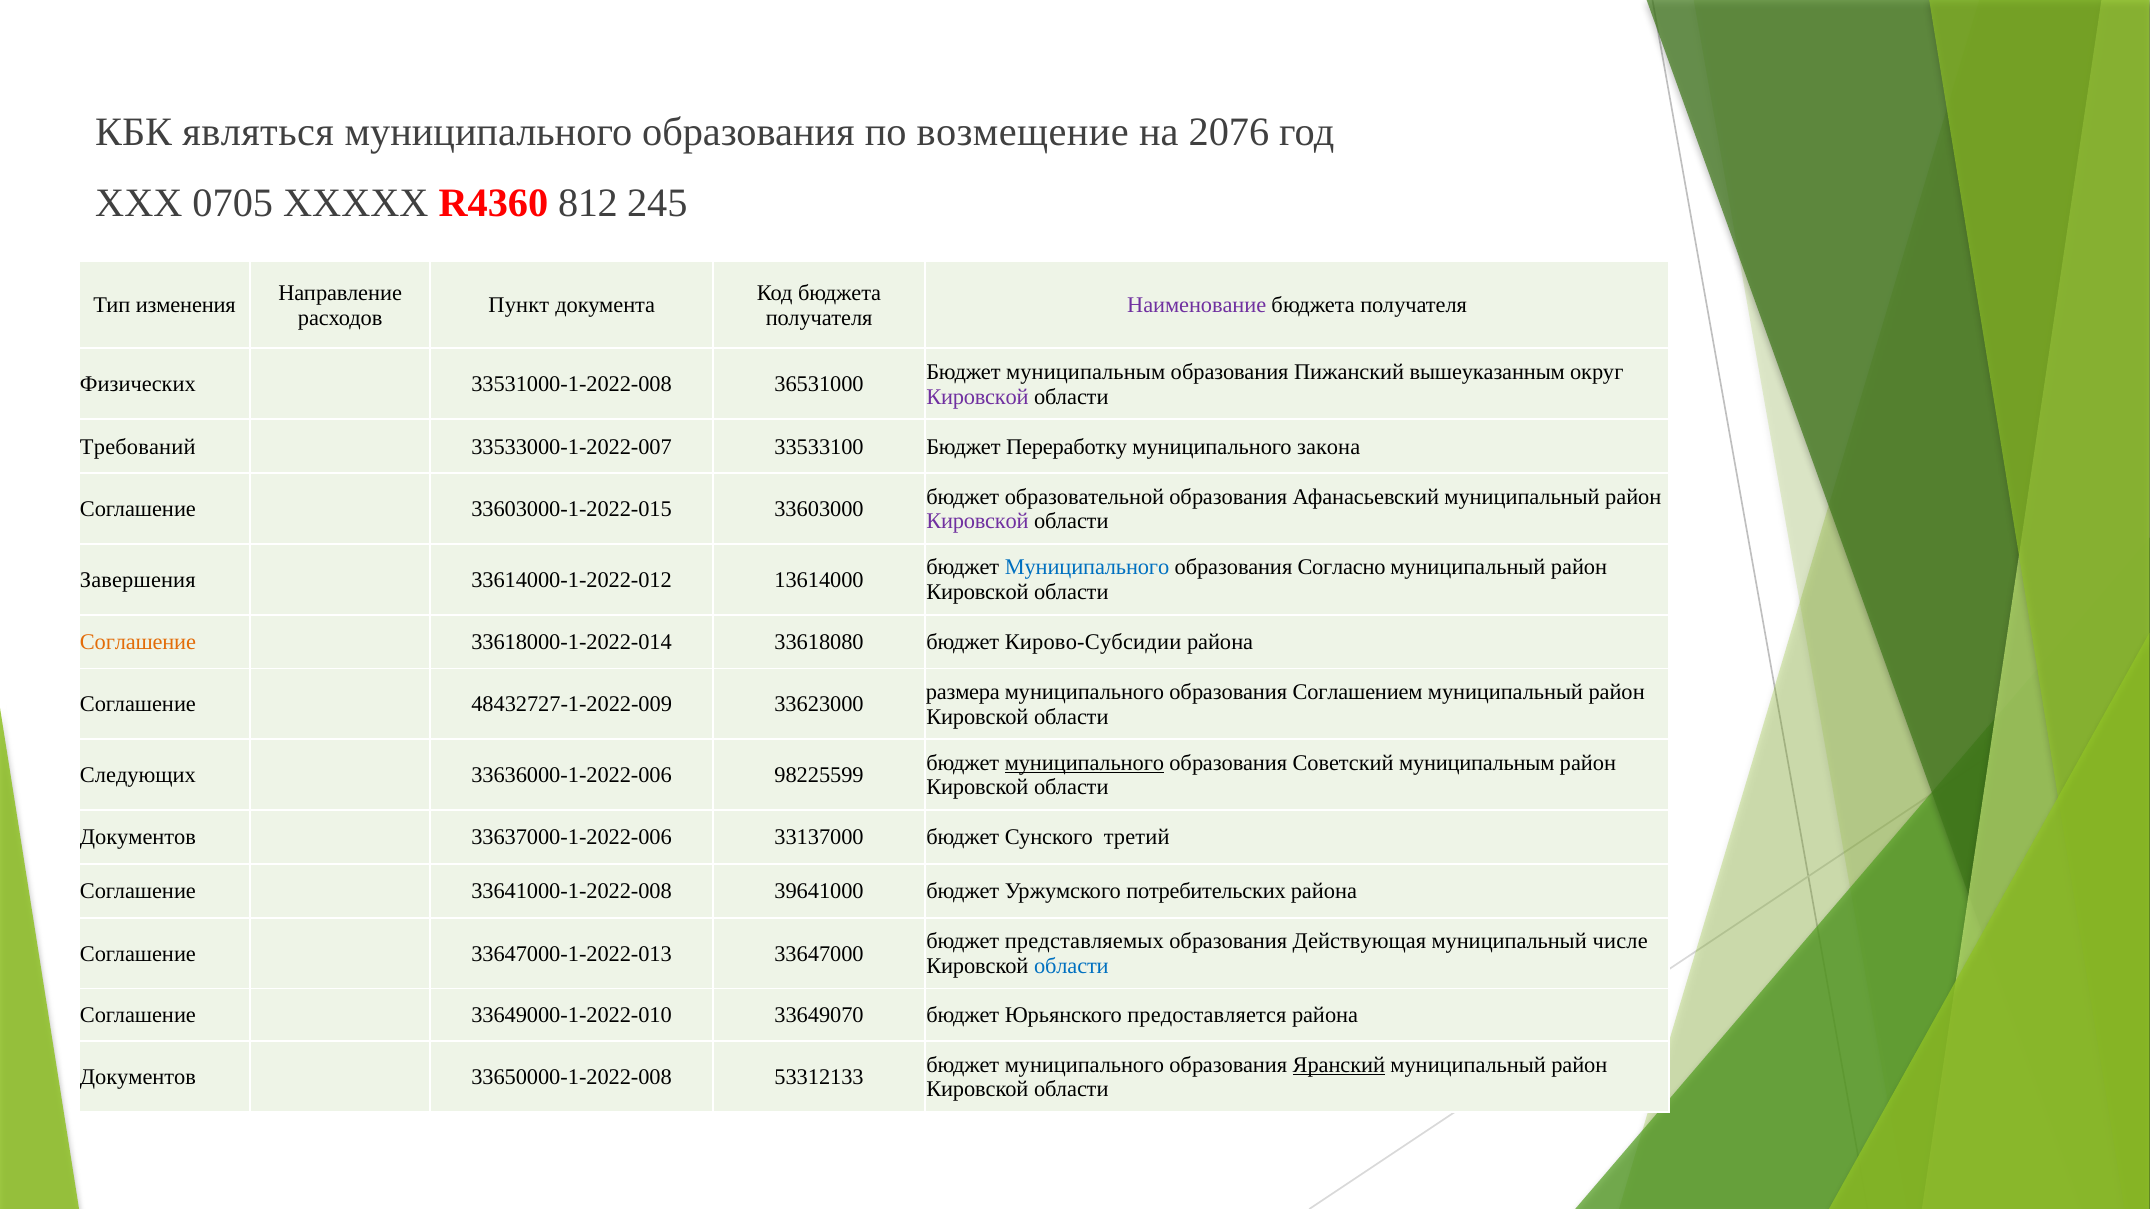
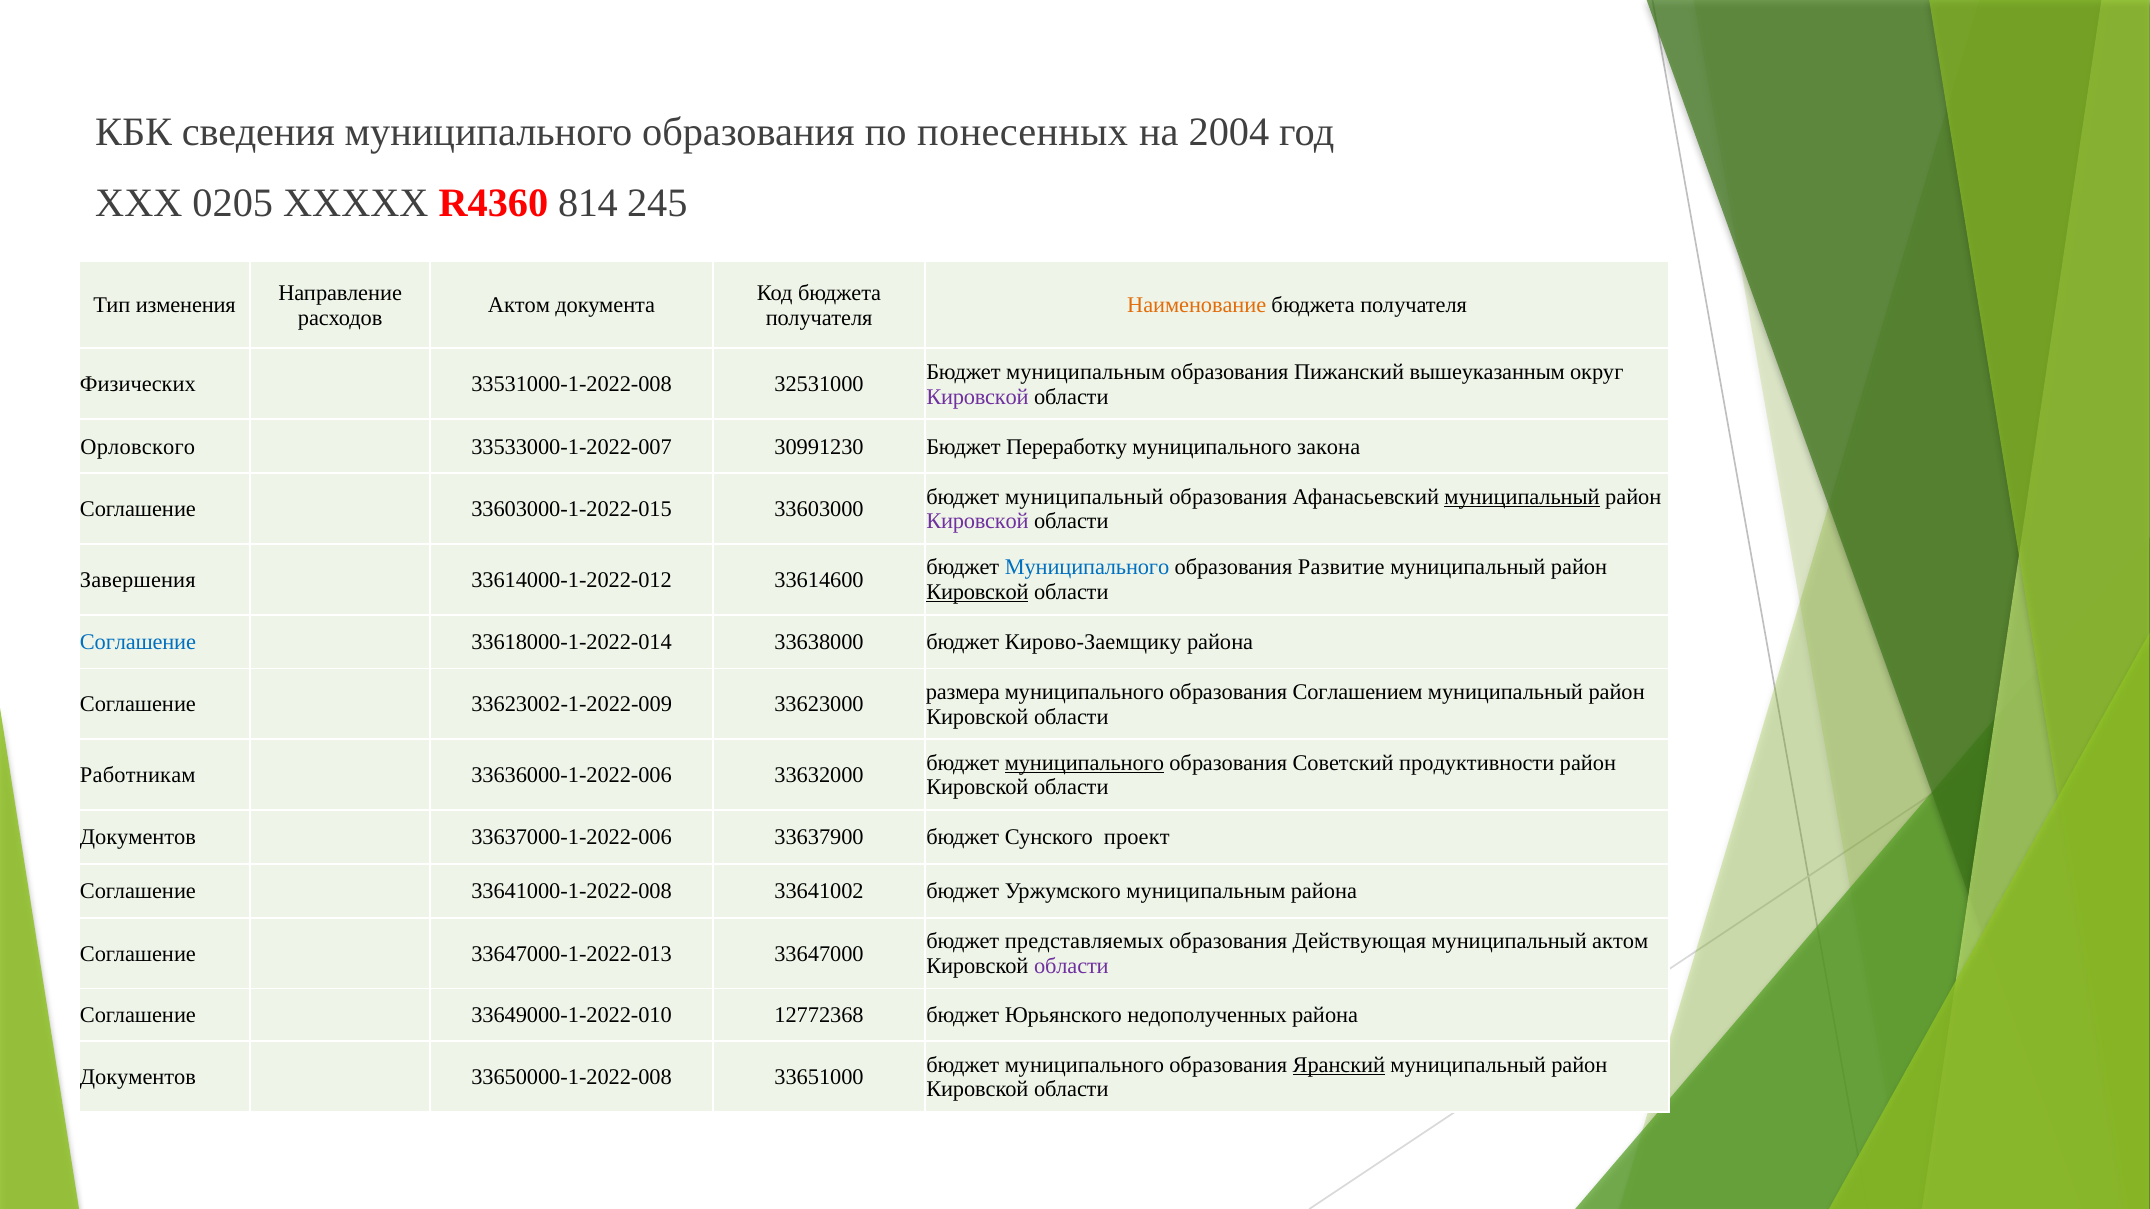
являться: являться -> сведения (258, 132)
возмещение: возмещение -> понесенных (1023, 132)
2076: 2076 -> 2004 (1229, 132)
0705: 0705 -> 0205 (233, 203)
812: 812 -> 814 (588, 203)
Пункт: Пункт -> Актом (519, 305)
Наименование colour: purple -> orange (1197, 305)
36531000: 36531000 -> 32531000 (819, 384)
Требований: Требований -> Орловского (138, 447)
33533100: 33533100 -> 30991230 (819, 447)
бюджет образовательной: образовательной -> муниципальный (1084, 497)
муниципальный underline: none -> present (1522, 497)
Согласно: Согласно -> Развитие (1341, 568)
13614000: 13614000 -> 33614600 (819, 580)
Кировской underline: none -> present (977, 592)
Соглашение colour: orange -> blue (138, 642)
33618080: 33618080 -> 33638000 (819, 642)
Кирово-Субсидии: Кирово-Субсидии -> Кирово-Заемщику (1093, 642)
48432727-1-2022-009: 48432727-1-2022-009 -> 33623002-1-2022-009 (572, 705)
Советский муниципальным: муниципальным -> продуктивности (1477, 763)
Следующих: Следующих -> Работникам (138, 775)
98225599: 98225599 -> 33632000 (819, 775)
33137000: 33137000 -> 33637900 (819, 838)
третий: третий -> проект (1137, 838)
39641000: 39641000 -> 33641002 (819, 892)
Уржумского потребительских: потребительских -> муниципальным (1206, 892)
муниципальный числе: числе -> актом (1620, 942)
области colour: blue -> purple (1071, 966)
33649070: 33649070 -> 12772368 (819, 1016)
предоставляется: предоставляется -> недополученных (1207, 1016)
53312133: 53312133 -> 33651000 (819, 1077)
